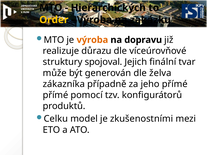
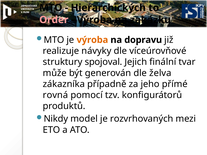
Order colour: yellow -> pink (54, 20)
důrazu: důrazu -> návyky (96, 51)
přímé: přímé -> rovná (55, 95)
Celku: Celku -> Nikdy (56, 119)
zkušenostními: zkušenostními -> rozvrhovaných (142, 119)
